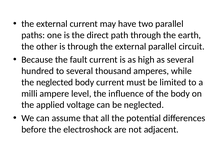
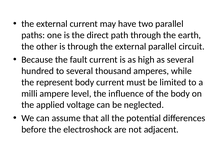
the neglected: neglected -> represent (55, 82)
